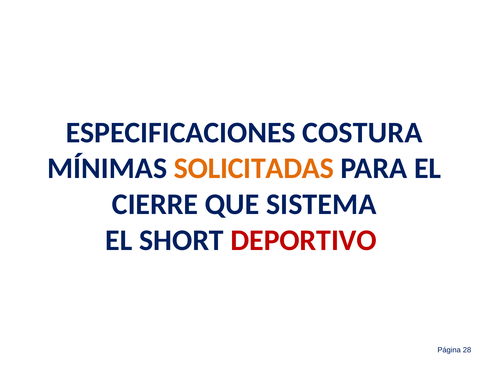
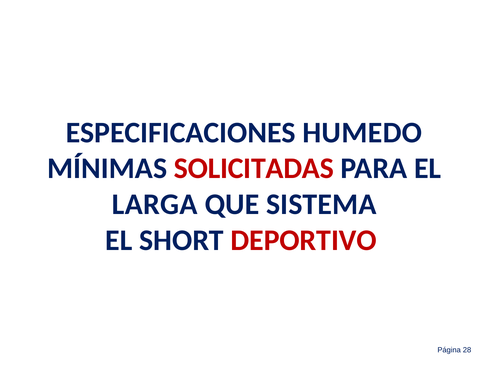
COSTURA: COSTURA -> HUMEDO (362, 132)
SOLICITADAS colour: orange -> red (254, 168)
CIERRE: CIERRE -> LARGA (155, 204)
